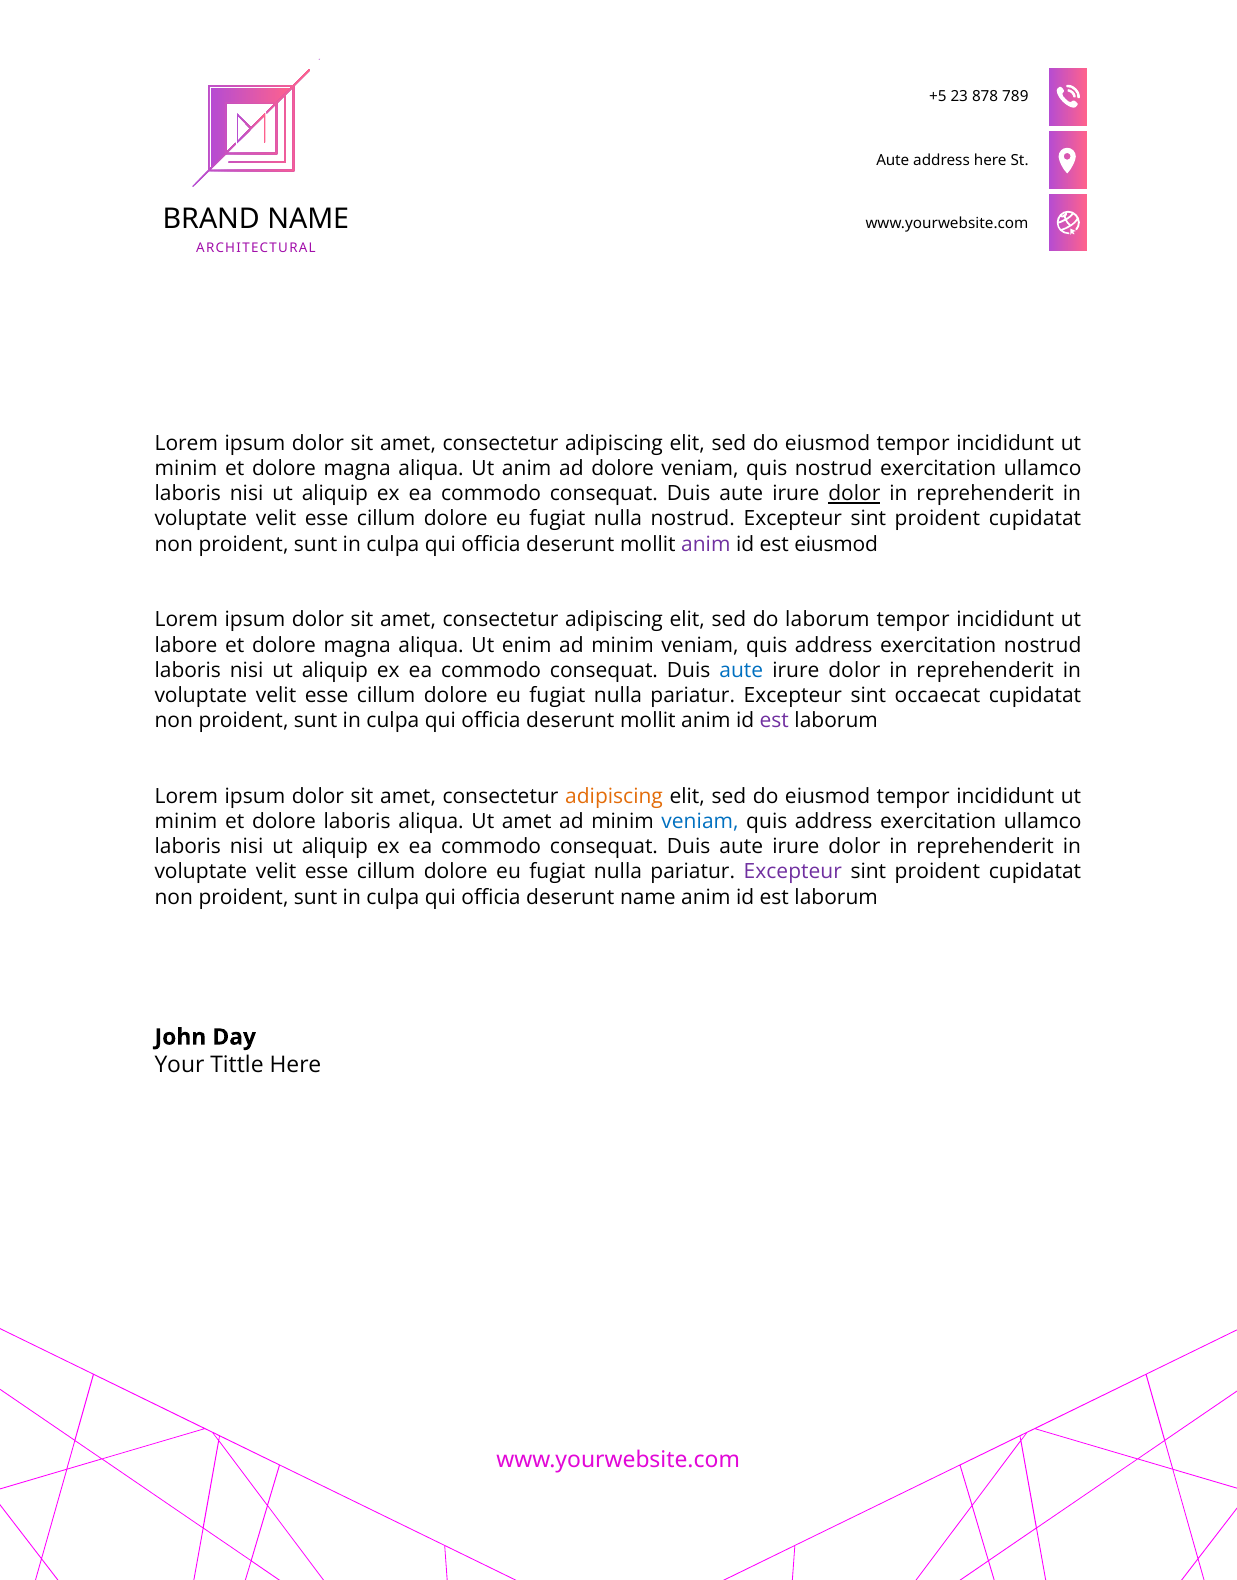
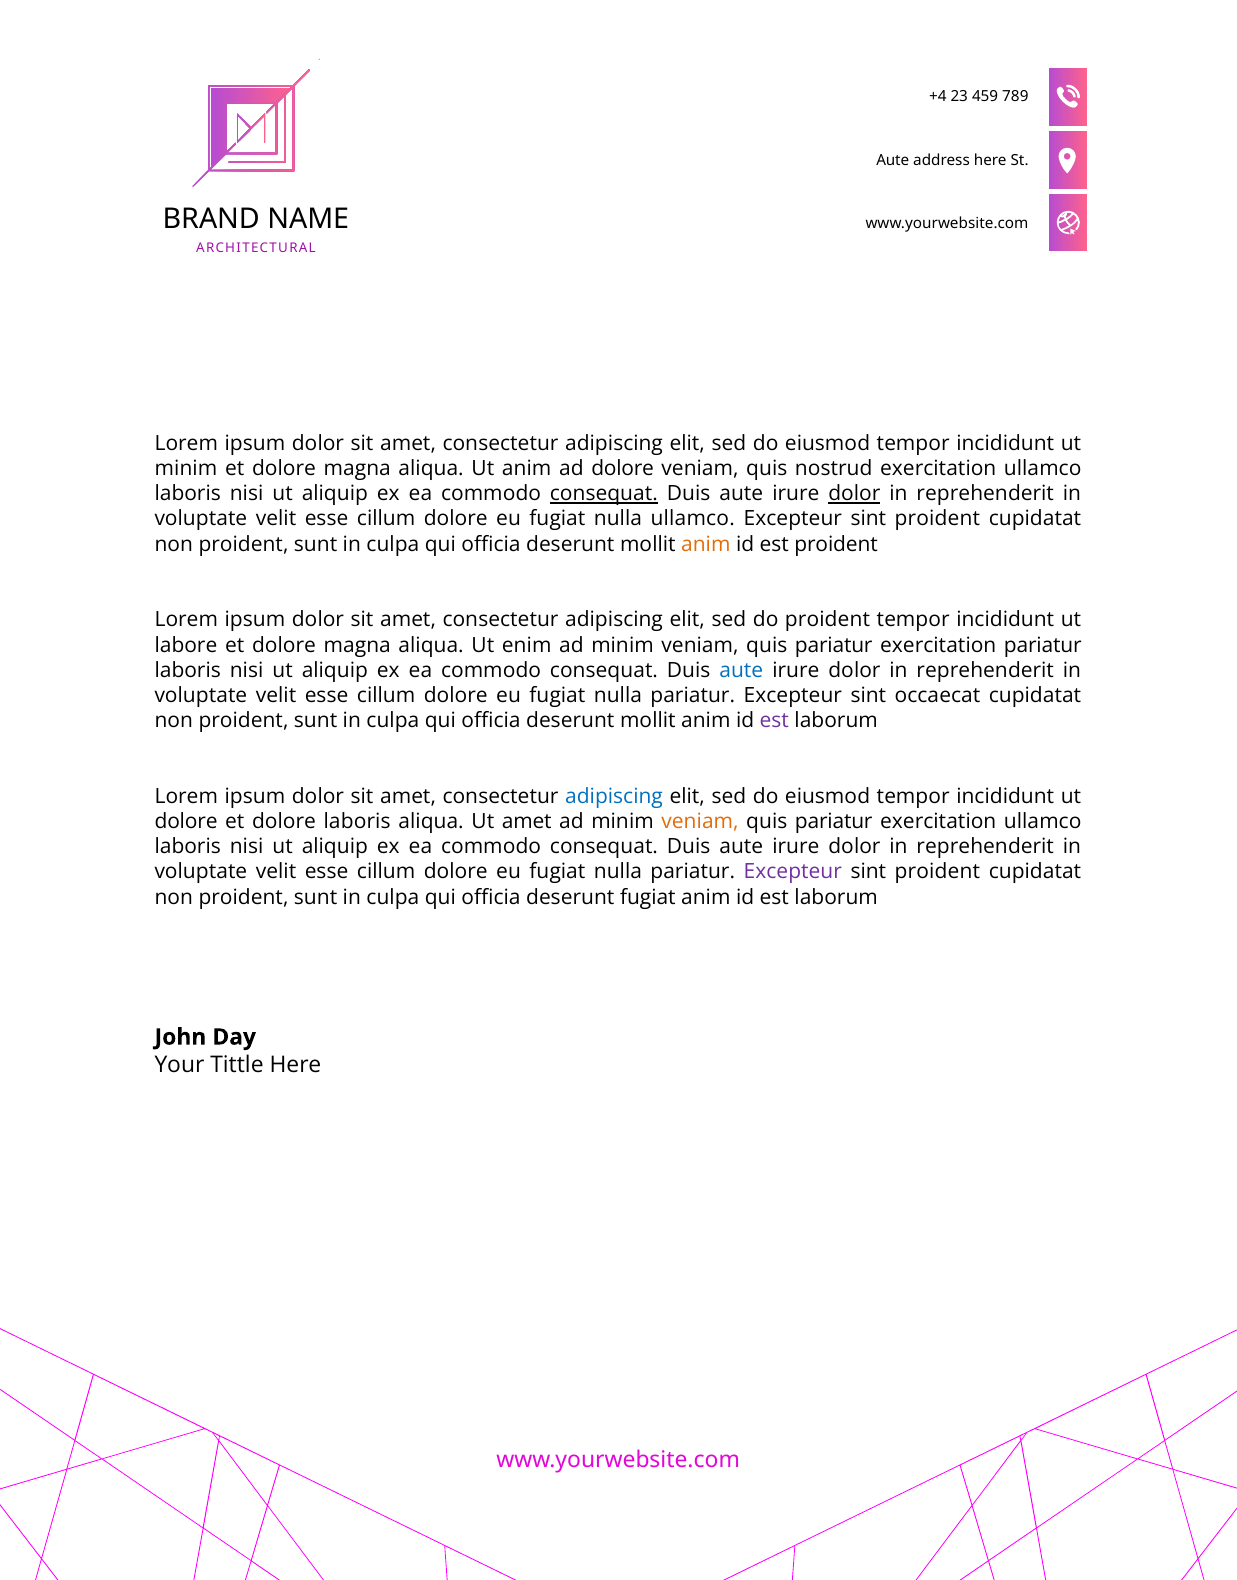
+5: +5 -> +4 (938, 97)
878: 878 -> 459 (985, 97)
consequat underline: none -> present (604, 494)
nulla nostrud: nostrud -> ullamco (693, 519)
anim colour: purple -> orange (706, 544)
est eiusmod: eiusmod -> proident (836, 544)
do laborum: laborum -> proident (827, 620)
address: address -> pariatur (834, 645)
exercitation nostrud: nostrud -> pariatur (1043, 645)
adipiscing colour: orange -> blue (614, 797)
minim: minim -> dolore (186, 822)
veniam colour: blue -> orange (700, 822)
address: address -> pariatur (834, 822)
deserunt name: name -> fugiat (648, 898)
